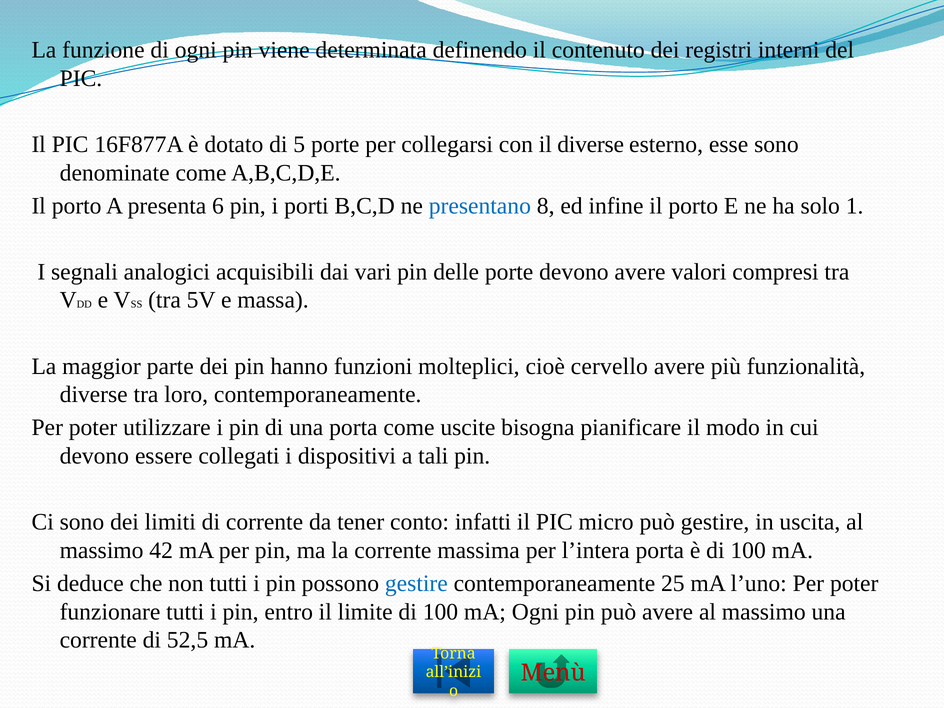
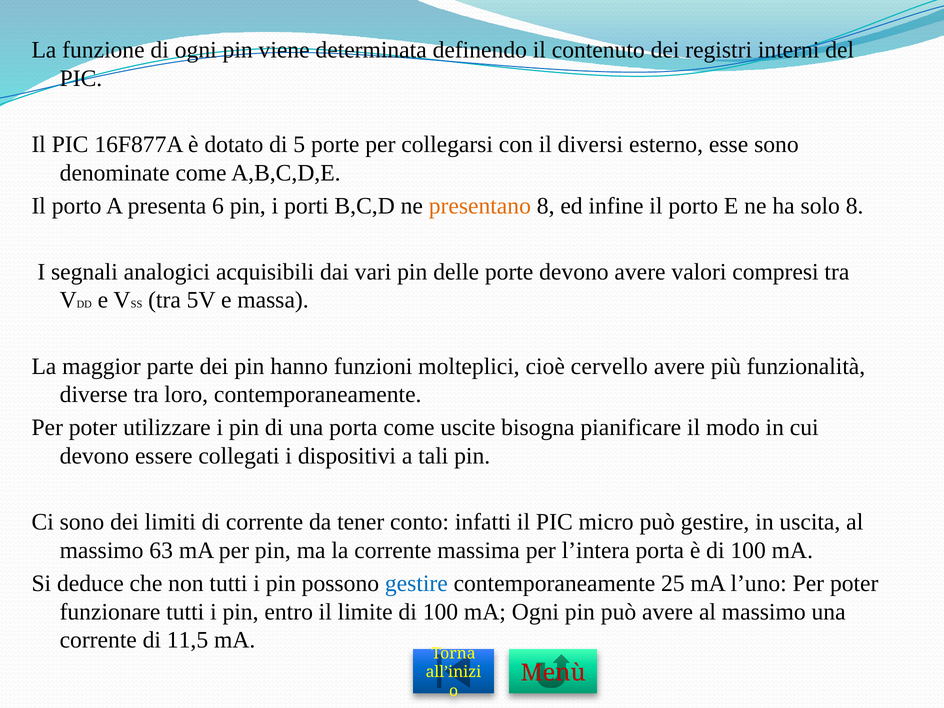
il diverse: diverse -> diversi (590, 144)
presentano colour: blue -> orange (480, 206)
solo 1: 1 -> 8 (855, 206)
42: 42 -> 63 (161, 550)
52,5: 52,5 -> 11,5 (188, 640)
